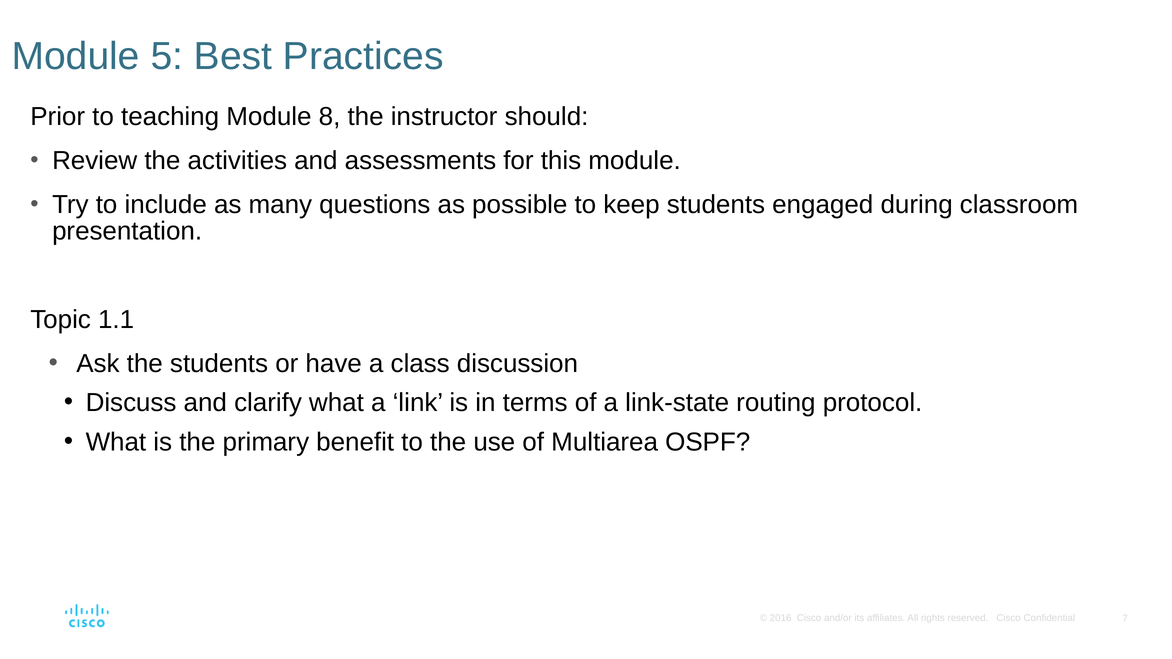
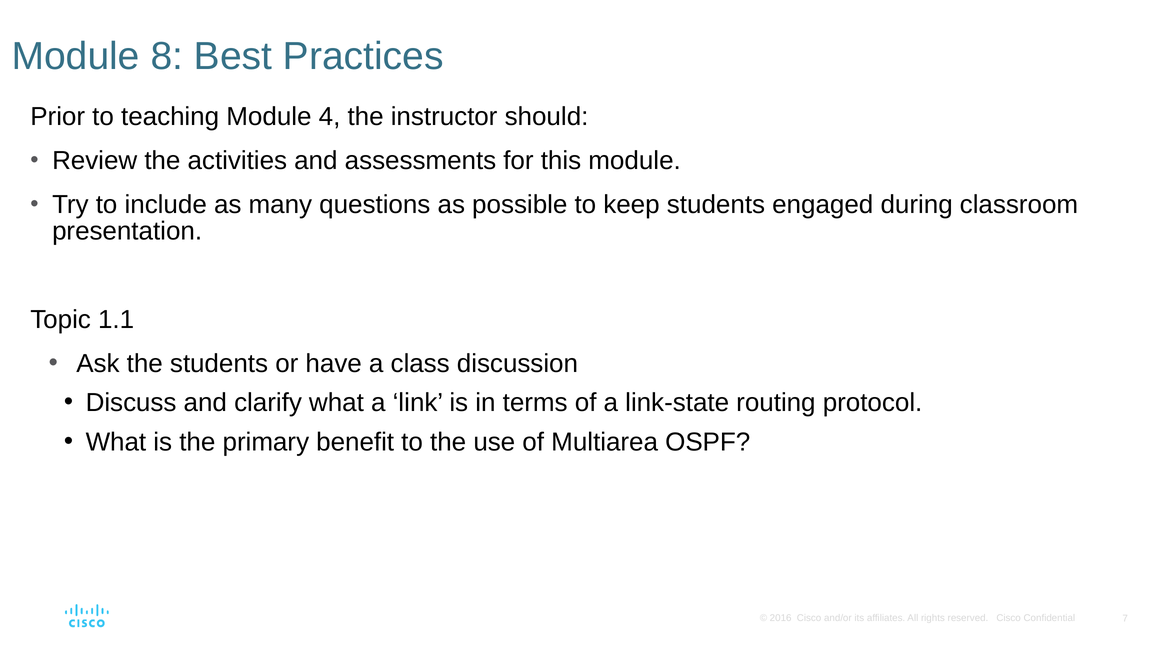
5: 5 -> 8 (167, 57)
8: 8 -> 4 (330, 117)
